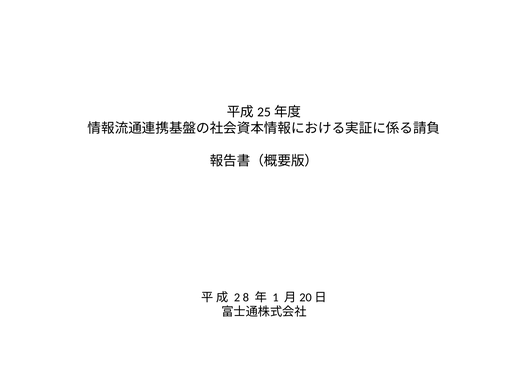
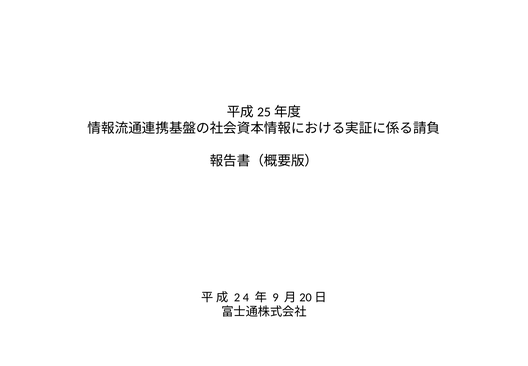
8: 8 -> 4 (246, 297)
1: 1 -> 9 (276, 297)
